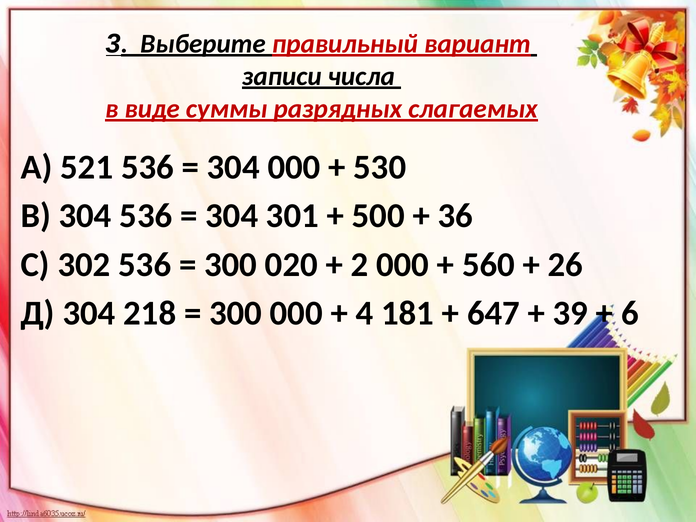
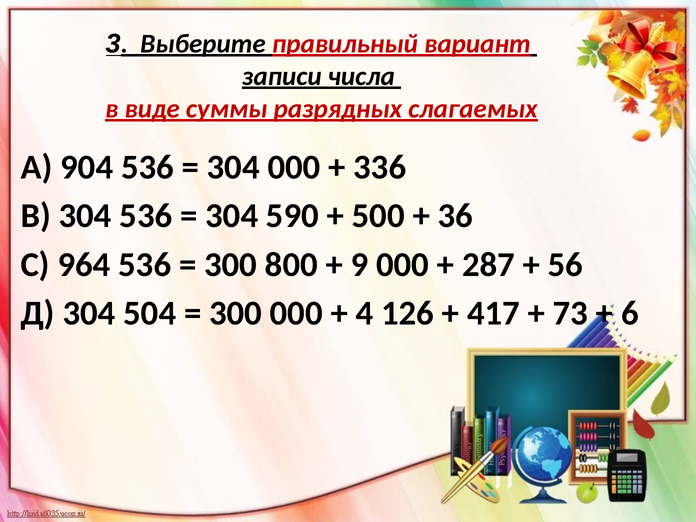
521: 521 -> 904 (87, 167)
530: 530 -> 336 (380, 167)
301: 301 -> 590 (292, 216)
302: 302 -> 964 (84, 265)
020: 020 -> 800 (291, 265)
2: 2 -> 9 (360, 265)
560: 560 -> 287 (488, 265)
26: 26 -> 56 (565, 265)
218: 218 -> 504 (150, 313)
181: 181 -> 126 (408, 313)
647: 647 -> 417 (493, 313)
39: 39 -> 73 (570, 313)
